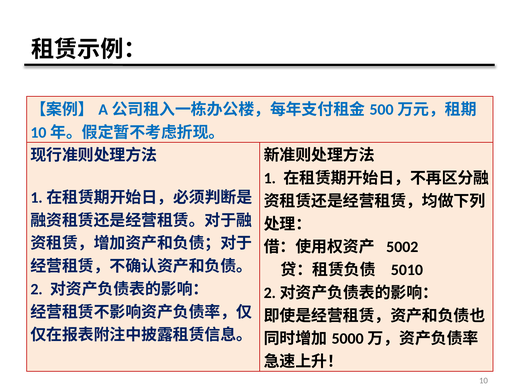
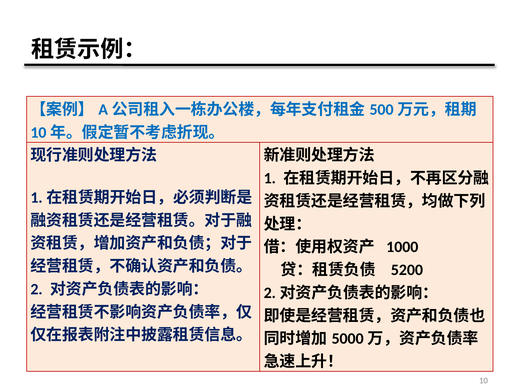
5002: 5002 -> 1000 (402, 247)
5010: 5010 -> 5200 (407, 270)
